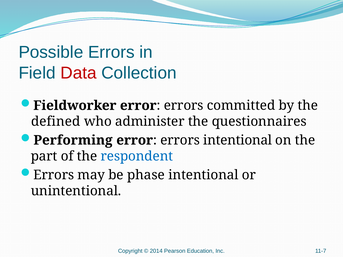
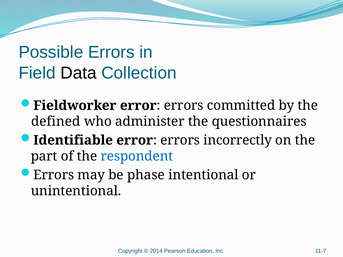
Data colour: red -> black (78, 73)
Performing: Performing -> Identifiable (73, 140)
errors intentional: intentional -> incorrectly (238, 140)
